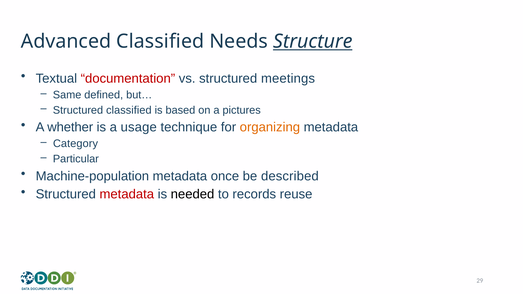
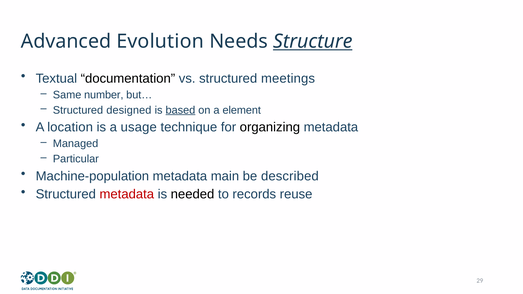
Advanced Classified: Classified -> Evolution (160, 41)
documentation colour: red -> black (128, 79)
defined: defined -> number (104, 95)
Structured classified: classified -> designed (129, 110)
based underline: none -> present (180, 110)
pictures: pictures -> element (242, 110)
whether: whether -> location (70, 127)
organizing colour: orange -> black (270, 127)
Category: Category -> Managed (76, 144)
once: once -> main (225, 176)
